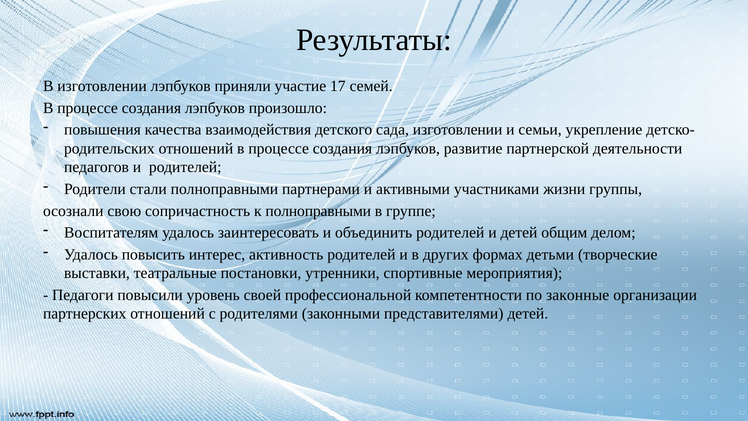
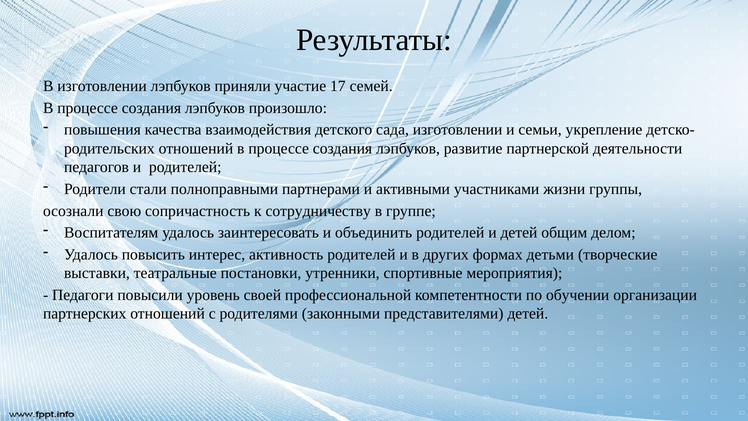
к полноправными: полноправными -> сотрудничеству (318, 211)
законные: законные -> обучении (578, 295)
